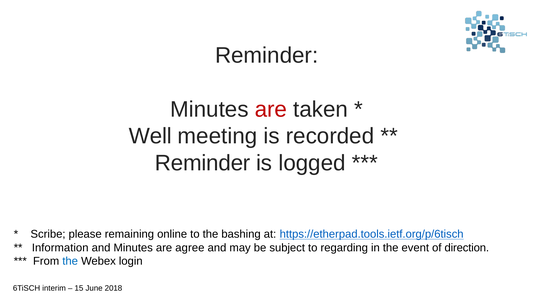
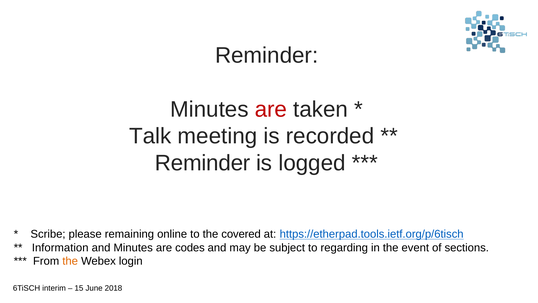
Well: Well -> Talk (150, 136)
bashing: bashing -> covered (241, 234)
agree: agree -> codes (190, 247)
direction: direction -> sections (467, 247)
the colour: blue -> orange (70, 261)
